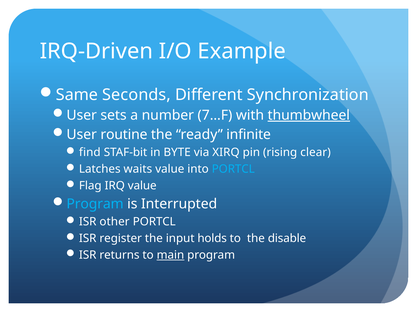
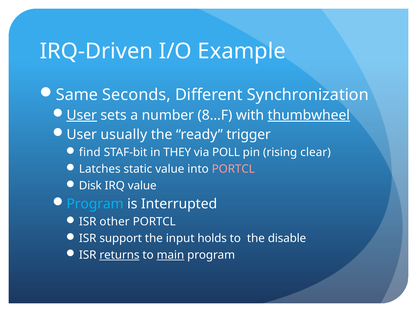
User underline: none -> present (82, 116)
7…F: 7…F -> 8…F (215, 116)
routine: routine -> usually (124, 135)
infinite: infinite -> trigger (249, 135)
BYTE: BYTE -> THEY (177, 153)
XIRQ: XIRQ -> POLL (226, 153)
waits: waits -> static (138, 170)
PORTCL colour: light blue -> pink (233, 170)
Flag: Flag -> Disk (90, 186)
register: register -> support (121, 239)
returns underline: none -> present (119, 256)
